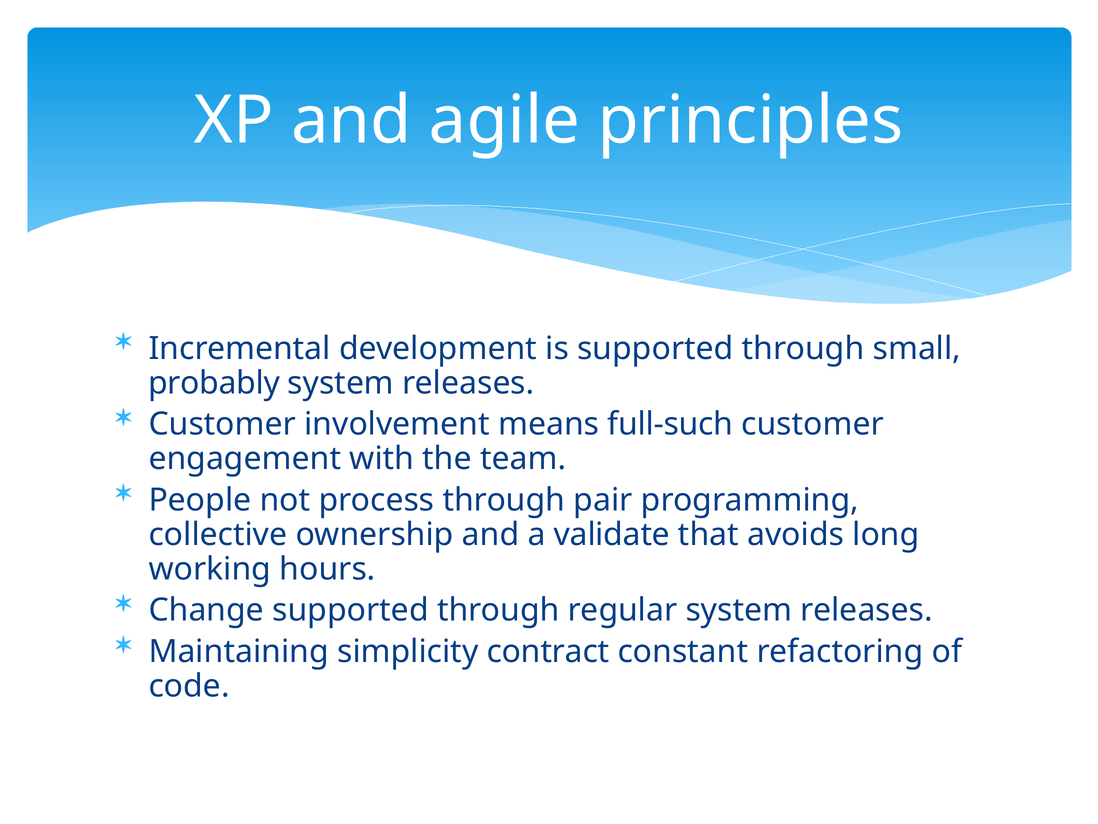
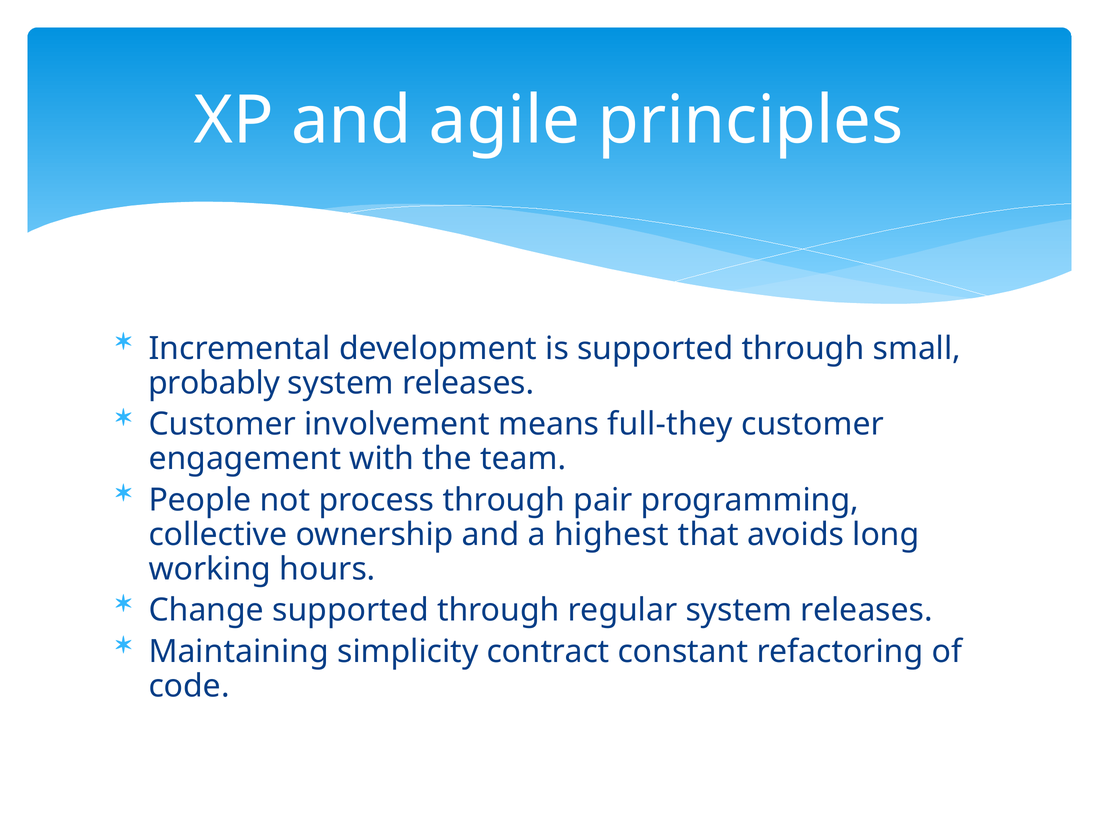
full-such: full-such -> full-they (670, 424)
validate: validate -> highest (612, 534)
